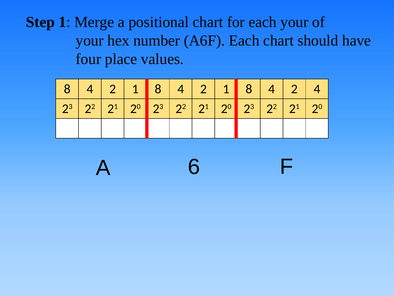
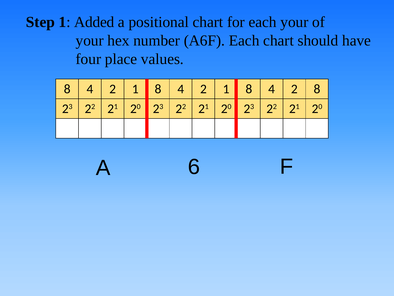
Merge: Merge -> Added (94, 22)
2 4: 4 -> 8 (317, 89)
